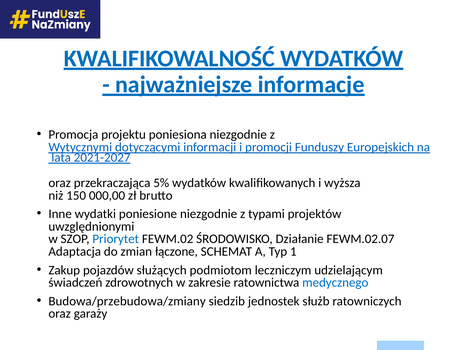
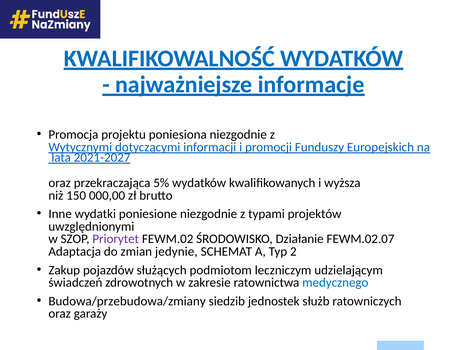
Priorytet colour: blue -> purple (116, 239)
łączone: łączone -> jedynie (176, 252)
1: 1 -> 2 (293, 252)
